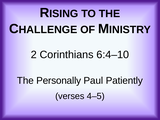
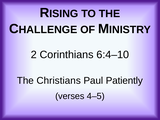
Personally: Personally -> Christians (59, 81)
